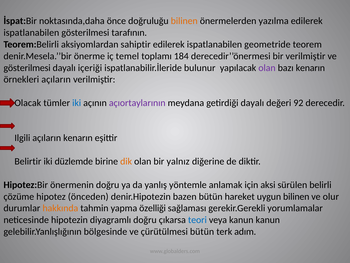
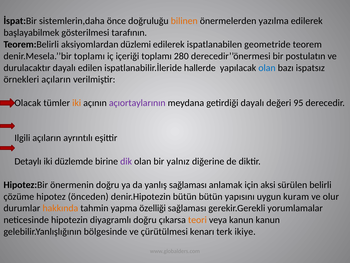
noktasında,daha: noktasında,daha -> sistemlerin,daha (72, 21)
ispatlanabilen: ispatlanabilen -> başlayabilmek (31, 33)
sahiptir: sahiptir -> düzlemi (136, 44)
denir.Mesela.’’bir önerme: önerme -> toplamı (89, 56)
temel: temel -> içeriği (127, 56)
184: 184 -> 280 (181, 56)
bir verilmiştir: verilmiştir -> postulatın (306, 56)
gösterilmesi: gösterilmesi -> durulacaktır (27, 68)
içeriği: içeriği -> edilen (90, 68)
bulunur: bulunur -> hallerde (200, 68)
olan colour: purple -> blue (267, 68)
bazı kenarın: kenarın -> ispatsız (310, 68)
iki colour: blue -> orange (77, 103)
92: 92 -> 95 (298, 103)
açıların kenarın: kenarın -> ayrıntılı (78, 138)
Belirtir: Belirtir -> Detaylı (28, 161)
dik colour: orange -> purple (126, 161)
yanlış yöntemle: yöntemle -> sağlaması (188, 185)
denir.Hipotezin bazen: bazen -> bütün (185, 196)
hareket: hareket -> yapısını (240, 196)
uygun bilinen: bilinen -> kuram (296, 196)
teori colour: blue -> orange (197, 220)
çürütülmesi bütün: bütün -> kenarı (202, 231)
adım: adım -> ikiye (245, 231)
